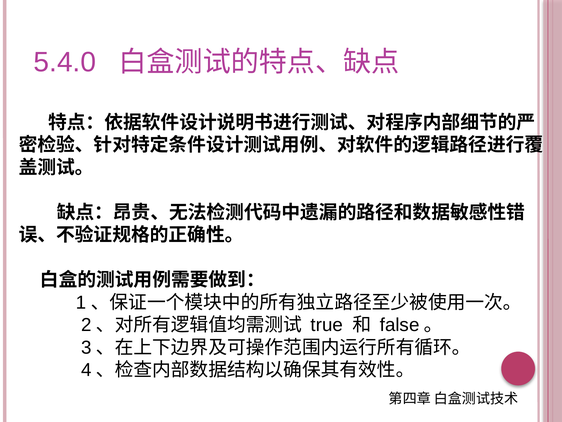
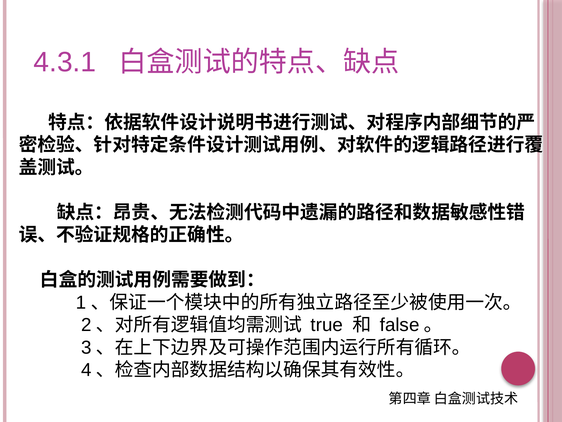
5.4.0: 5.4.0 -> 4.3.1 (65, 62)
